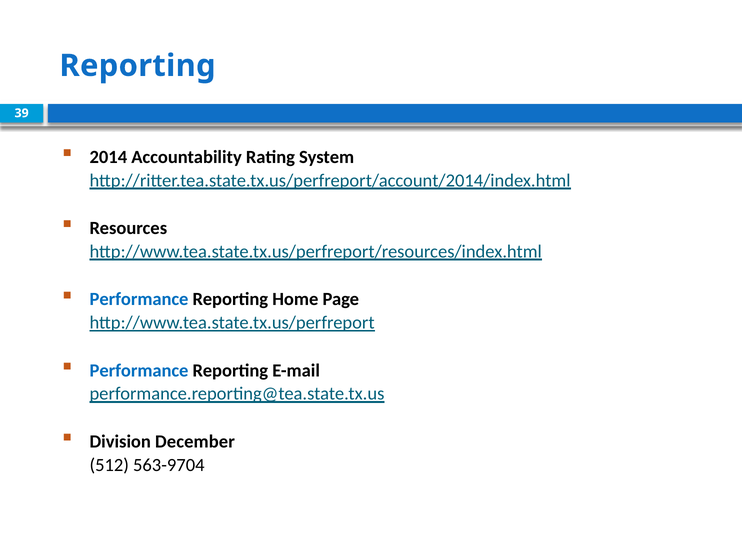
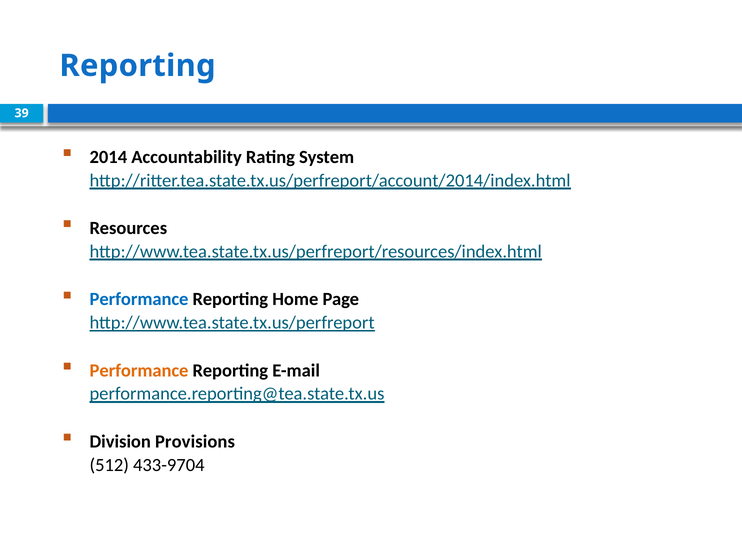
Performance colour: blue -> orange (139, 370)
December: December -> Provisions (195, 441)
563-9704: 563-9704 -> 433-9704 (169, 465)
